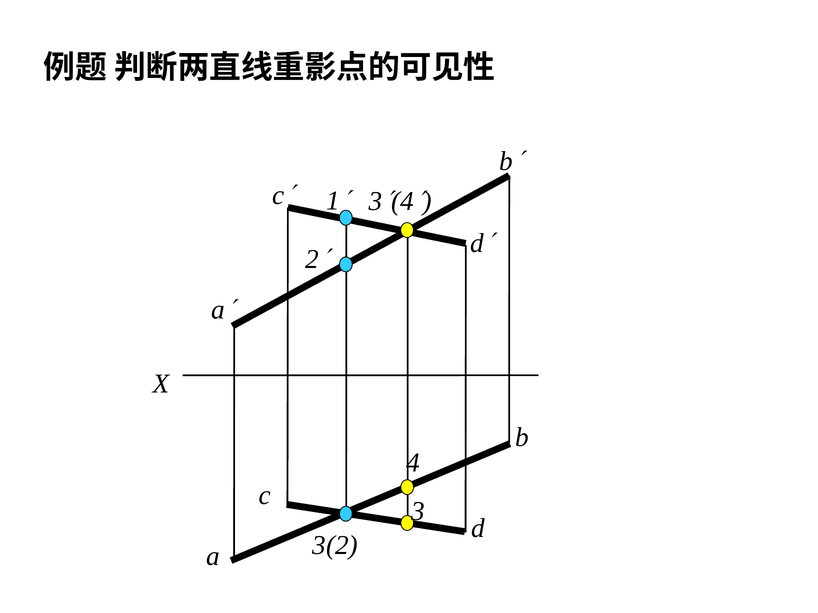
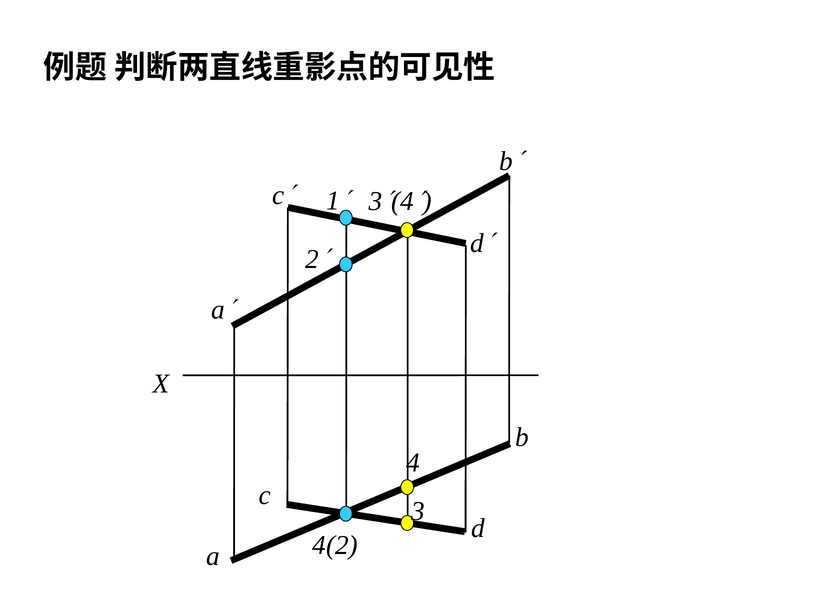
3(2: 3(2 -> 4(2 (335, 546)
